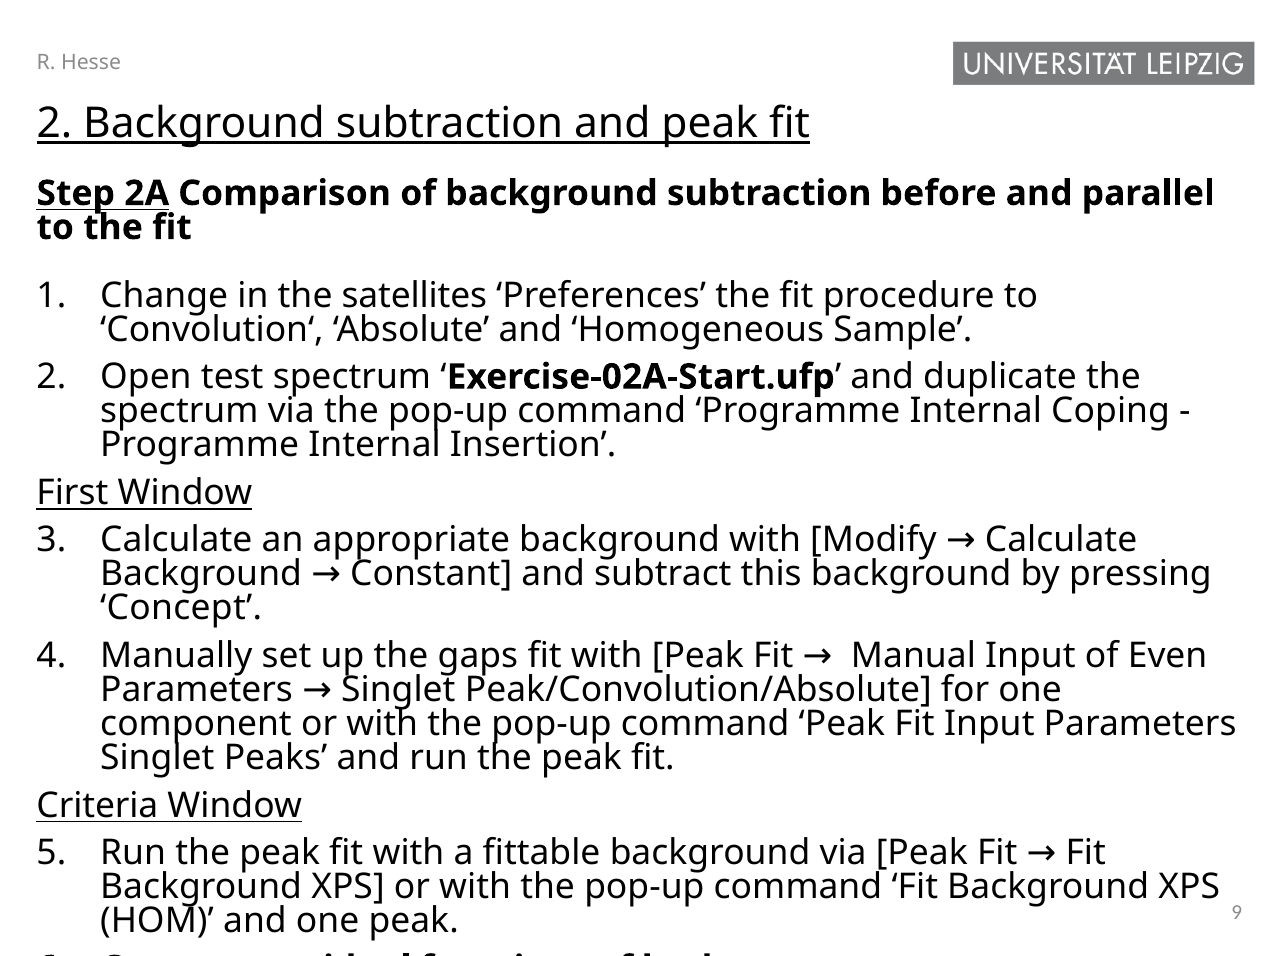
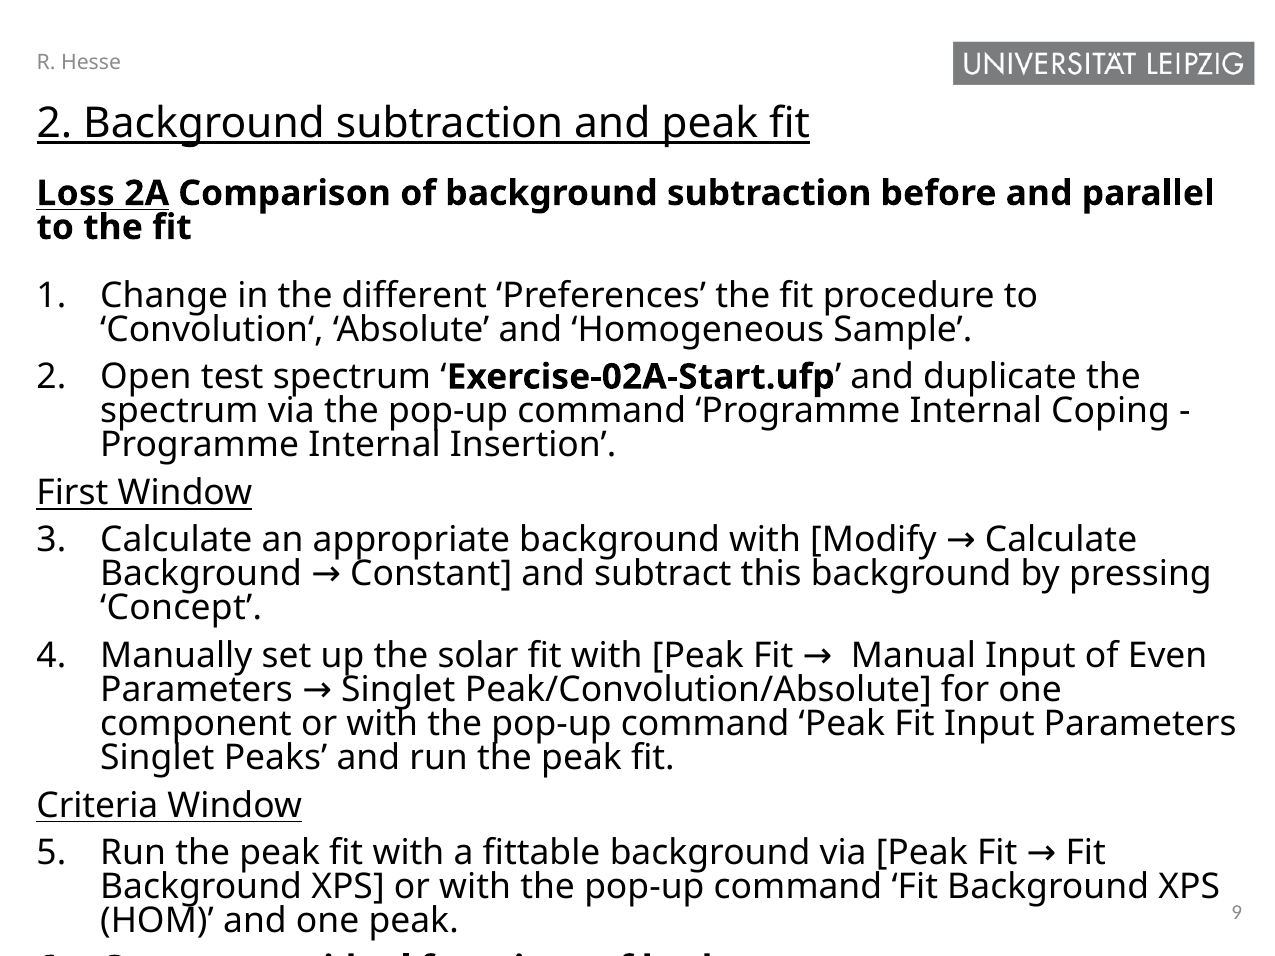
Step: Step -> Loss (76, 193)
satellites: satellites -> different (414, 295)
gaps: gaps -> solar (478, 656)
